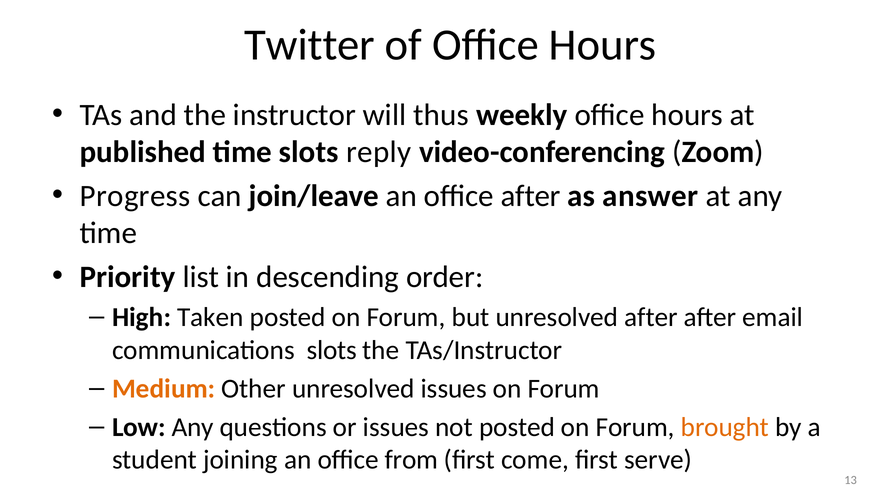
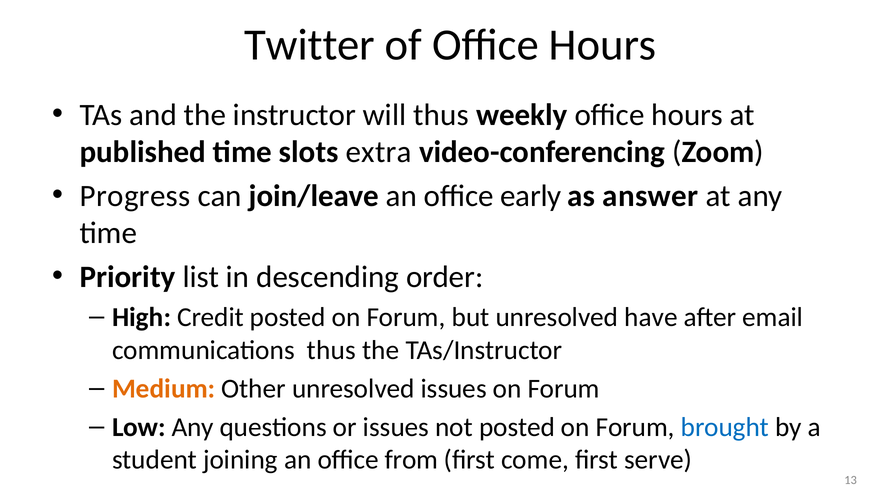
reply: reply -> extra (379, 152)
office after: after -> early (531, 196)
Taken: Taken -> Credit (210, 317)
unresolved after: after -> have (651, 317)
communications slots: slots -> thus (331, 350)
brought colour: orange -> blue (725, 427)
